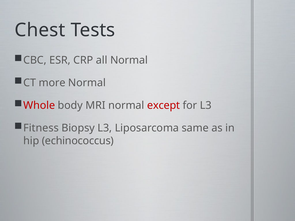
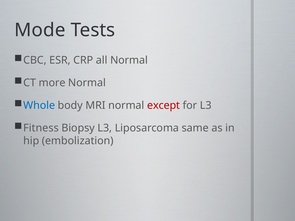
Chest: Chest -> Mode (40, 30)
Whole colour: red -> blue (39, 105)
echinococcus: echinococcus -> embolization (78, 141)
